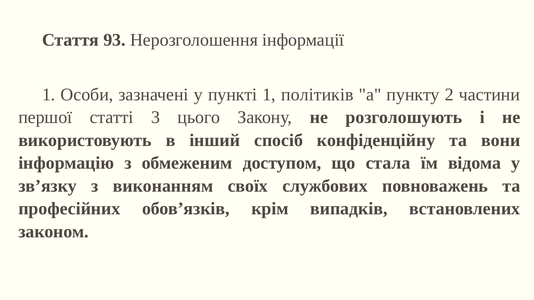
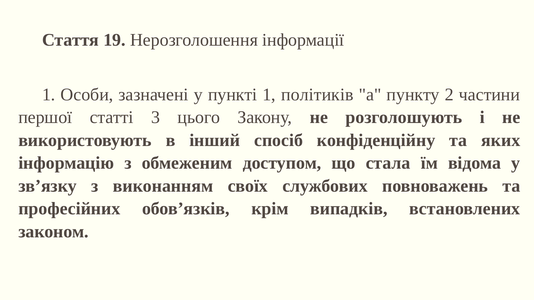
93: 93 -> 19 (115, 40)
вони: вони -> яких (501, 140)
